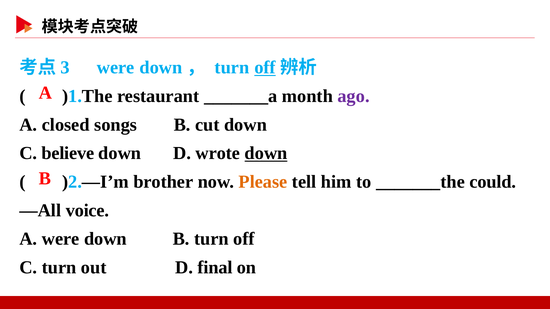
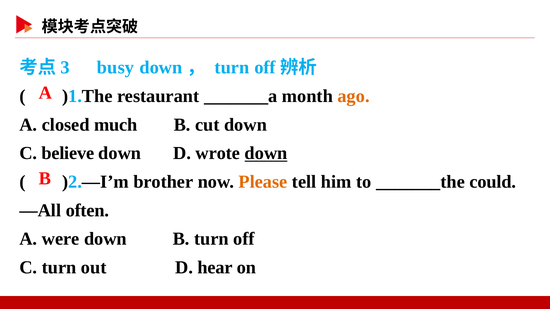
were: were -> busy (116, 68)
off underline: present -> none (265, 68)
ago colour: purple -> orange (354, 96)
songs: songs -> much (116, 125)
voice: voice -> often (87, 211)
final: final -> hear (215, 268)
